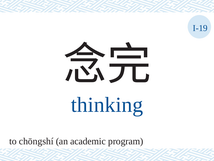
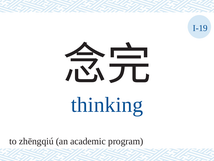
chōngshí: chōngshí -> zhēngqiú (36, 141)
